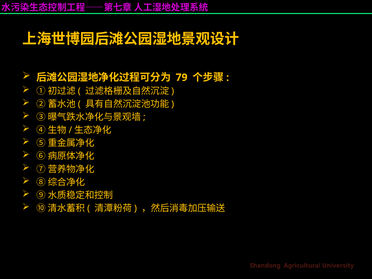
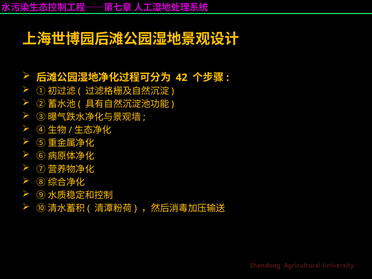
79: 79 -> 42 (182, 78)
